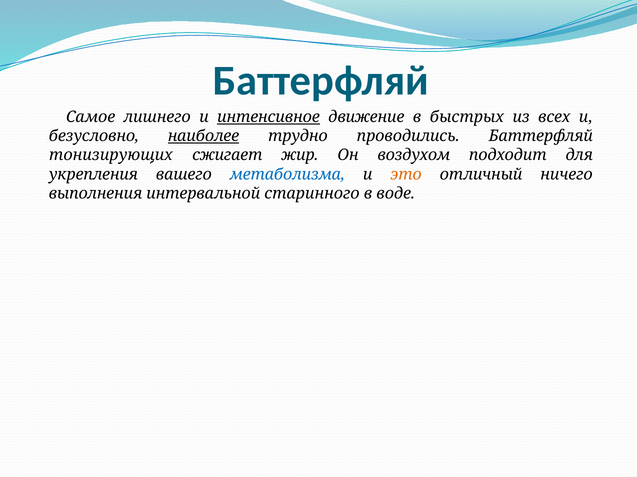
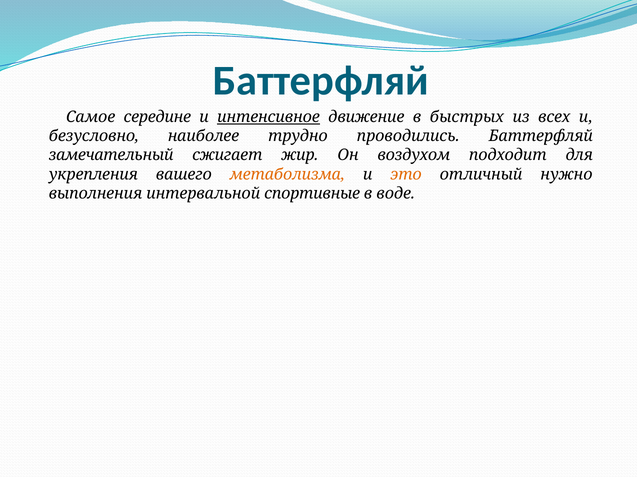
лишнего: лишнего -> середине (157, 117)
наиболее underline: present -> none (204, 136)
тонизирующих: тонизирующих -> замечательный (111, 155)
метаболизма colour: blue -> orange (287, 175)
ничего: ничего -> нужно (566, 175)
старинного: старинного -> спортивные (312, 194)
